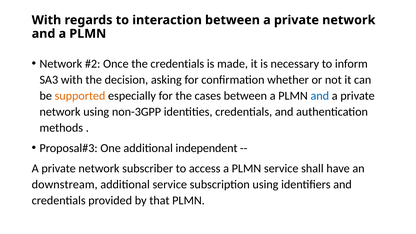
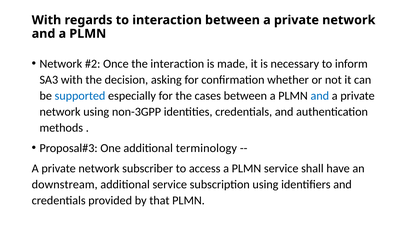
the credentials: credentials -> interaction (177, 64)
supported colour: orange -> blue (80, 96)
independent: independent -> terminology (206, 148)
